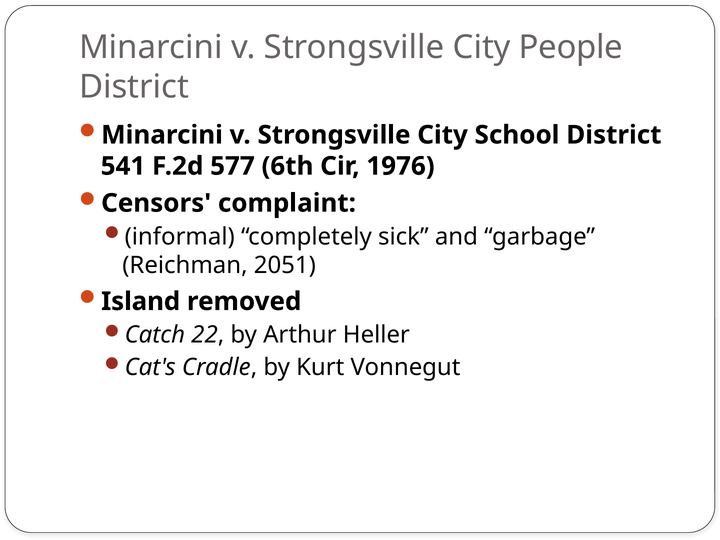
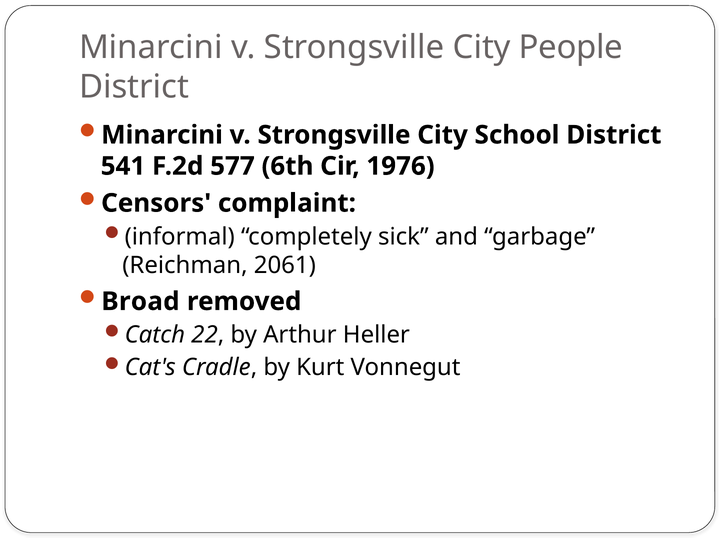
2051: 2051 -> 2061 (285, 266)
Island: Island -> Broad (141, 301)
